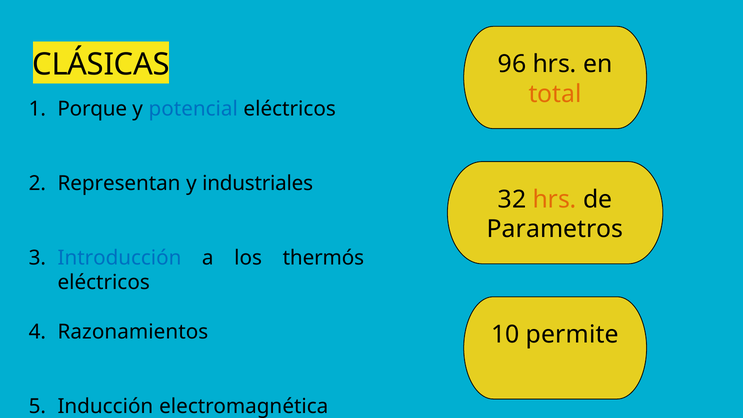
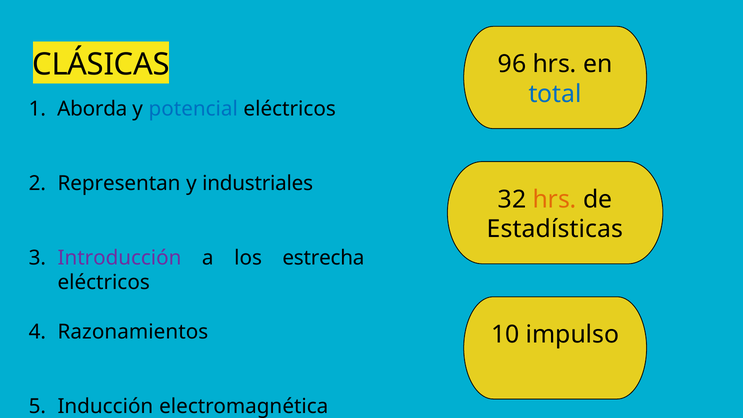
total colour: orange -> blue (555, 94)
Porque: Porque -> Aborda (92, 109)
Parametros: Parametros -> Estadísticas (555, 229)
Introducción colour: blue -> purple (119, 258)
thermós: thermós -> estrecha (323, 258)
permite: permite -> impulso (572, 335)
